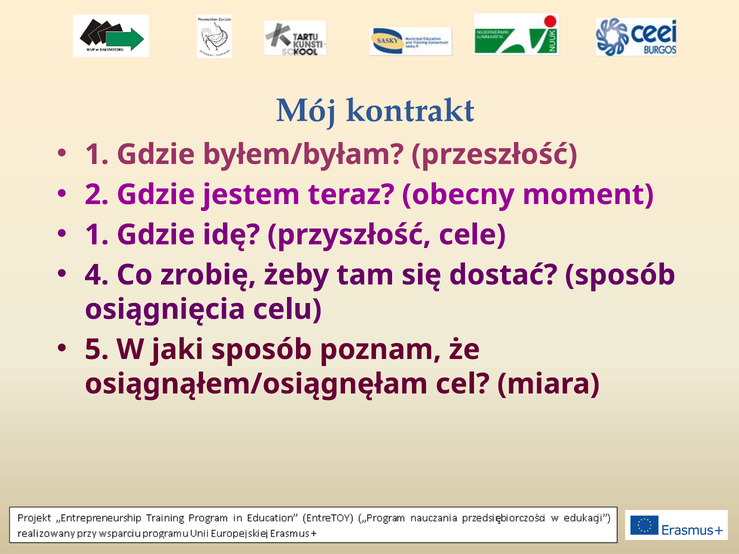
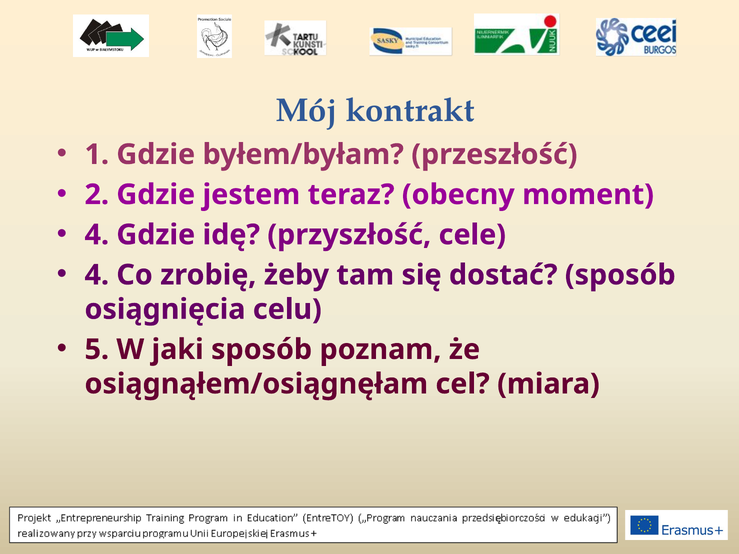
1: 1 -> 4 (97, 235)
